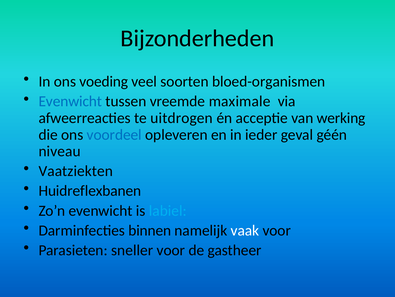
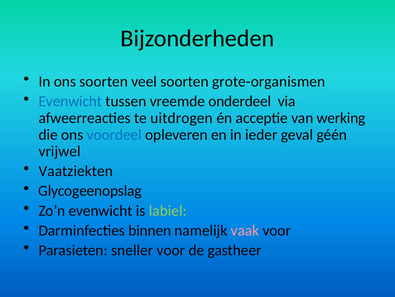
ons voeding: voeding -> soorten (104, 81)
bloed-organismen: bloed-organismen -> grote-organismen (269, 81)
maximale: maximale -> onderdeel (240, 101)
niveau: niveau -> vrijwel (60, 151)
Huidreflexbanen: Huidreflexbanen -> Glycogeenopslag (90, 190)
labiel colour: light blue -> light green (168, 210)
vaak colour: white -> pink (245, 230)
